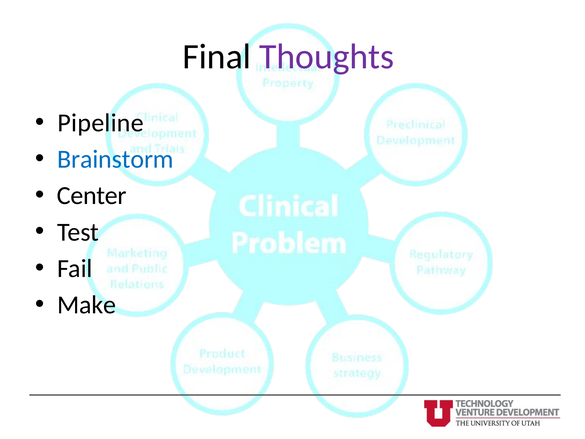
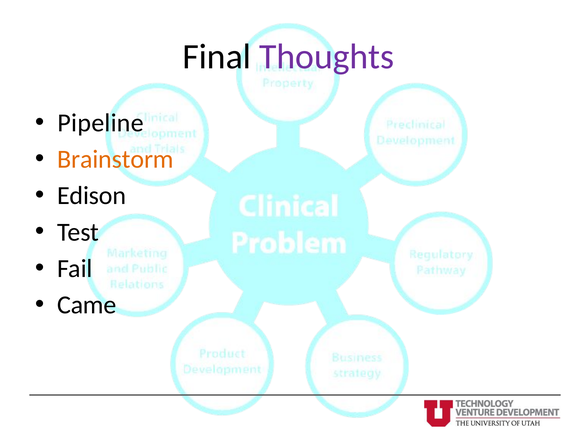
Brainstorm colour: blue -> orange (115, 159)
Center: Center -> Edison (92, 196)
Make: Make -> Came (87, 305)
